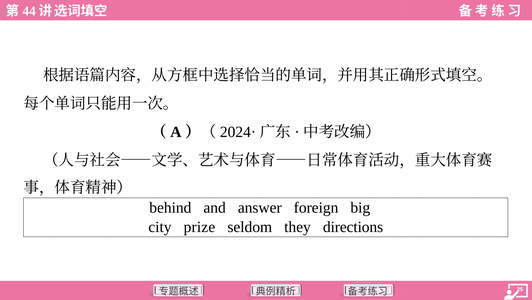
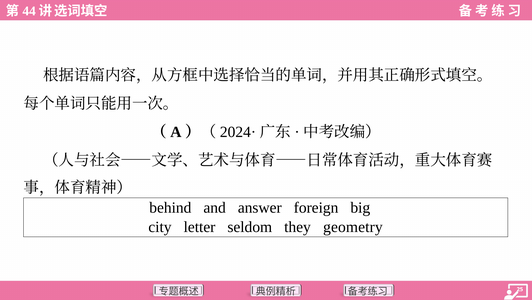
prize: prize -> letter (200, 227)
directions: directions -> geometry (353, 227)
